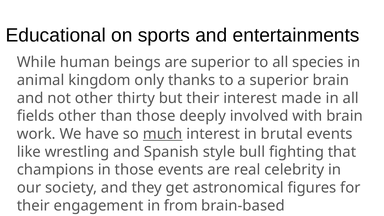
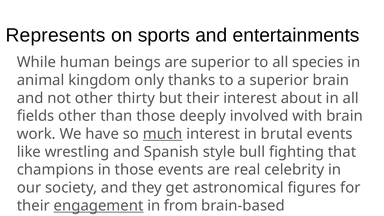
Educational: Educational -> Represents (56, 35)
made: made -> about (301, 98)
engagement underline: none -> present (99, 206)
